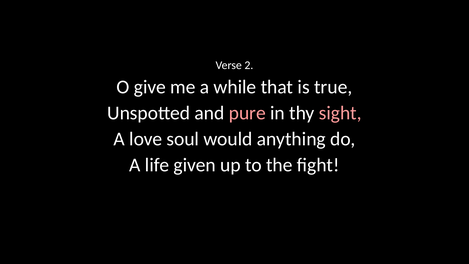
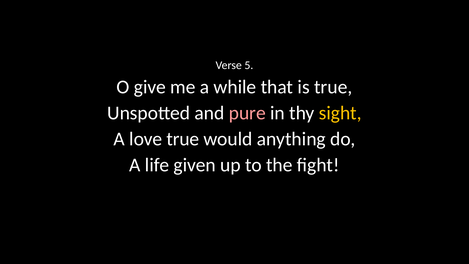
2: 2 -> 5 (249, 65)
sight colour: pink -> yellow (340, 113)
love soul: soul -> true (183, 139)
